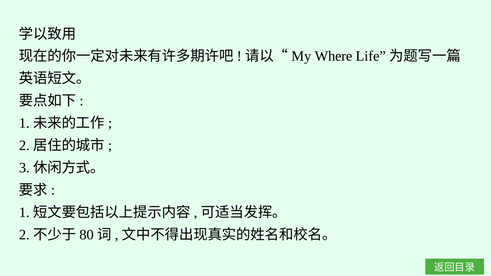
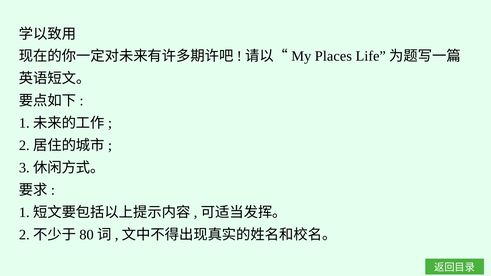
Where: Where -> Places (333, 56)
